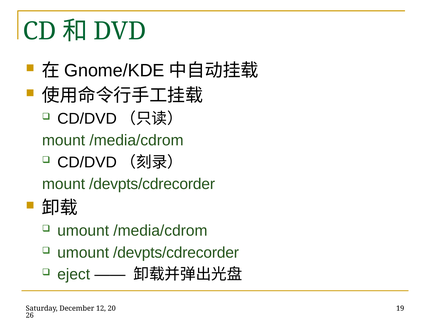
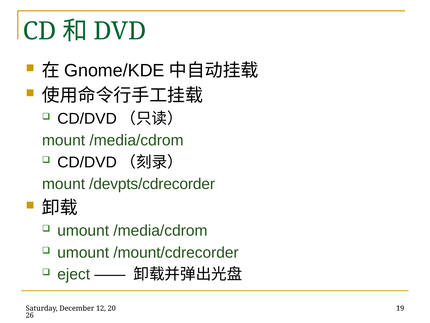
umount /devpts/cdrecorder: /devpts/cdrecorder -> /mount/cdrecorder (176, 252)
